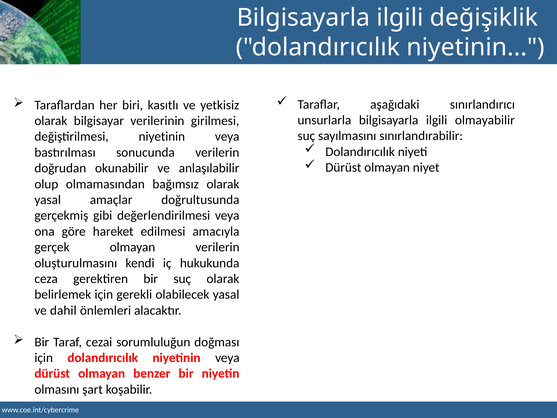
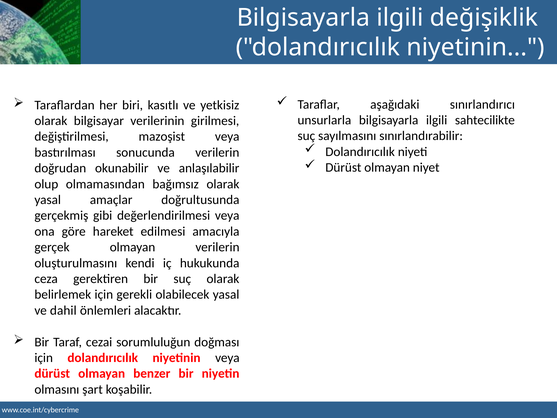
olmayabilir: olmayabilir -> sahtecilikte (485, 120)
değiştirilmesi niyetinin: niyetinin -> mazoşist (162, 137)
